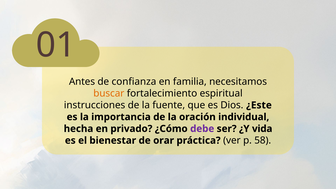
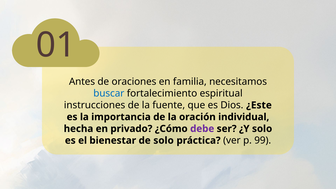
confianza: confianza -> oraciones (134, 82)
buscar colour: orange -> blue (109, 93)
¿Y vida: vida -> solo (262, 129)
de orar: orar -> solo (164, 140)
58: 58 -> 99 (263, 140)
